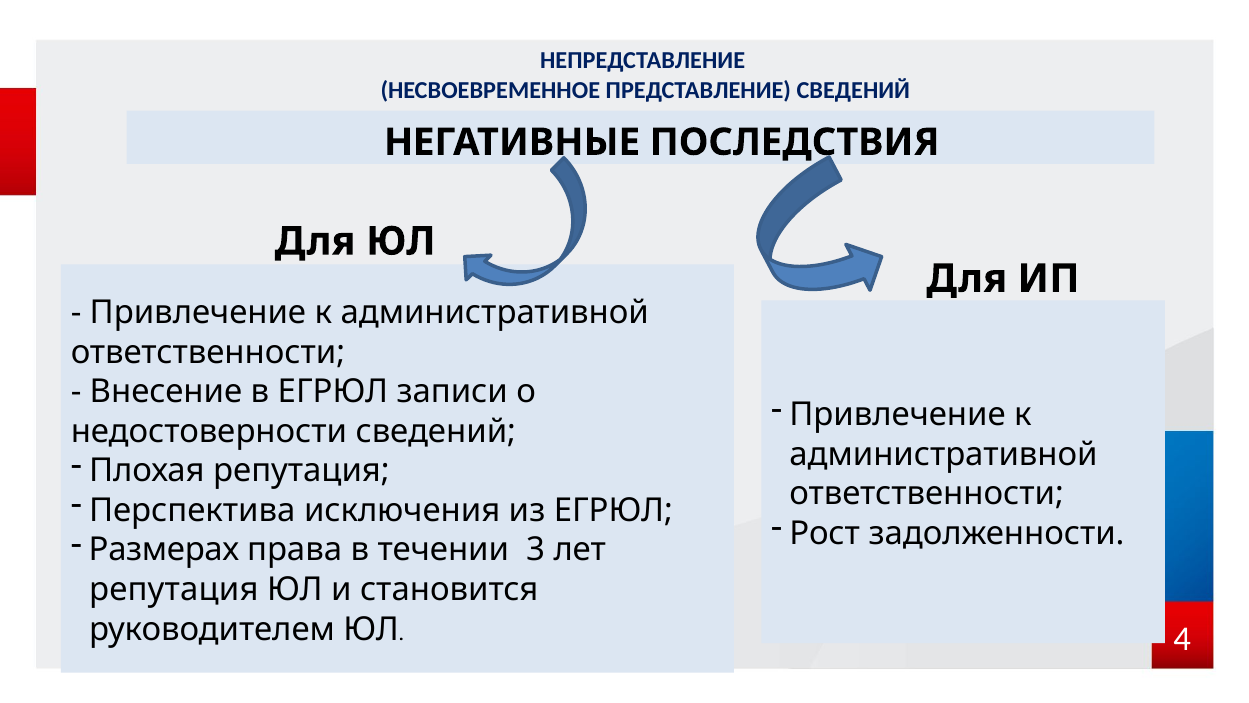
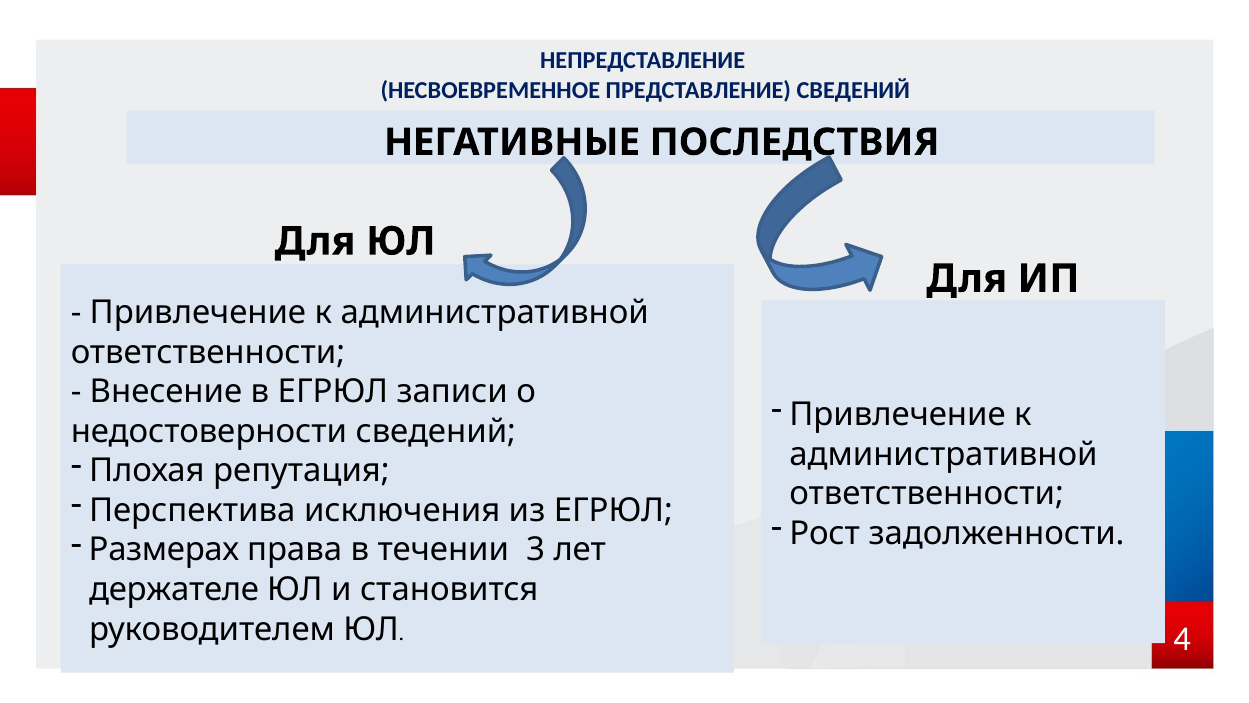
репутация: репутация -> держателе (174, 589)
